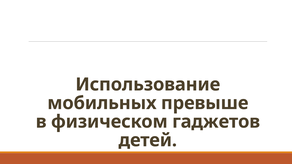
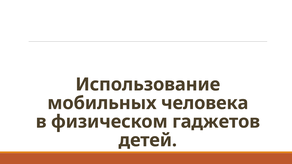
превыше: превыше -> человека (205, 103)
